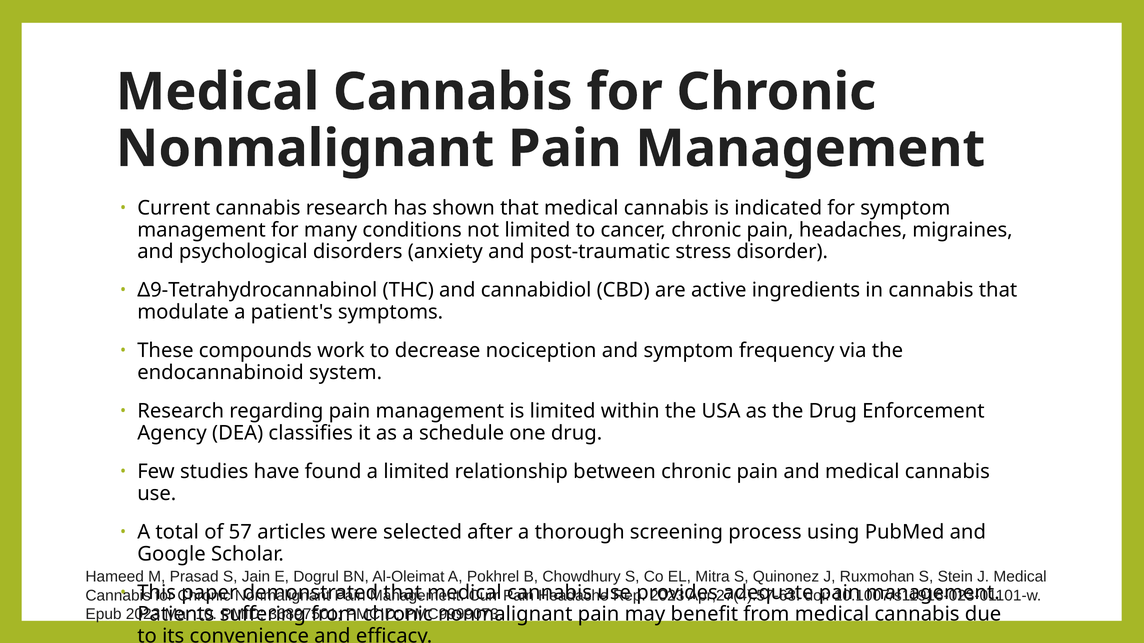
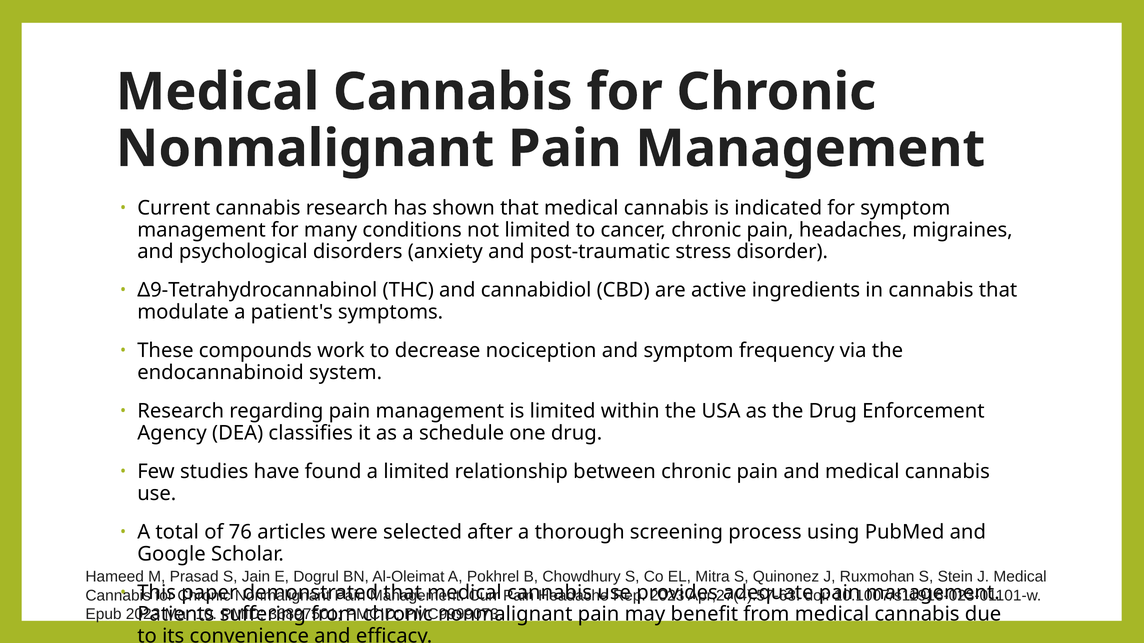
57: 57 -> 76 (240, 532)
